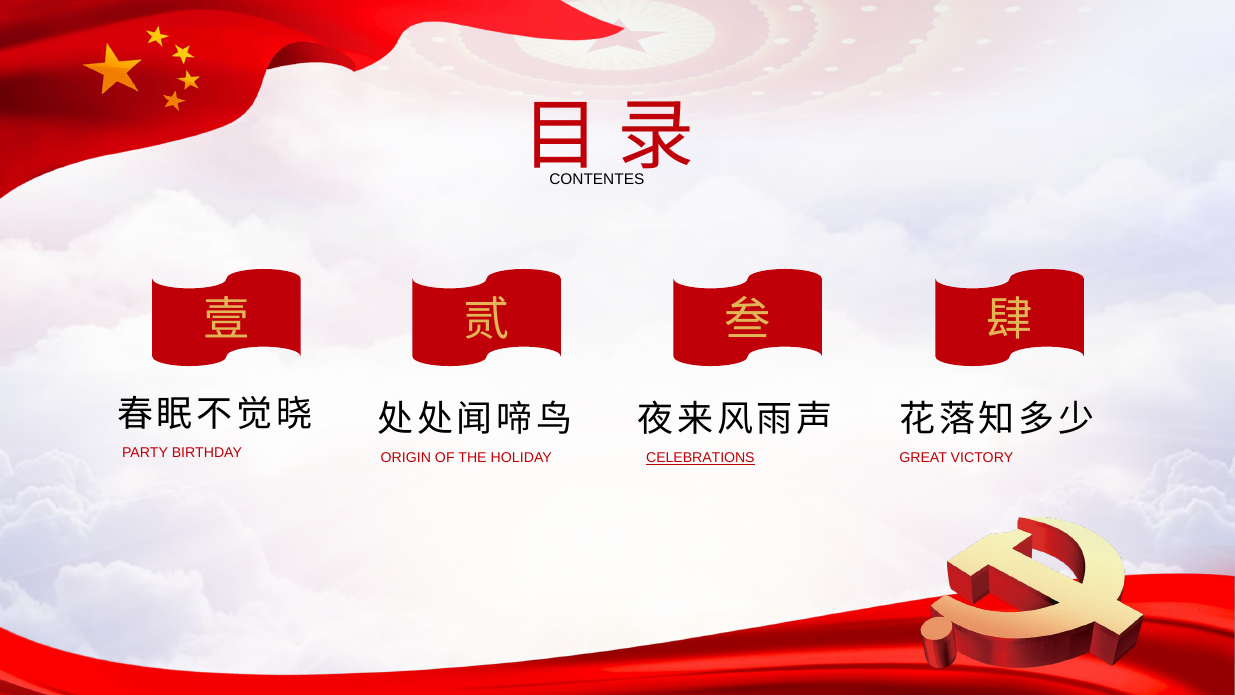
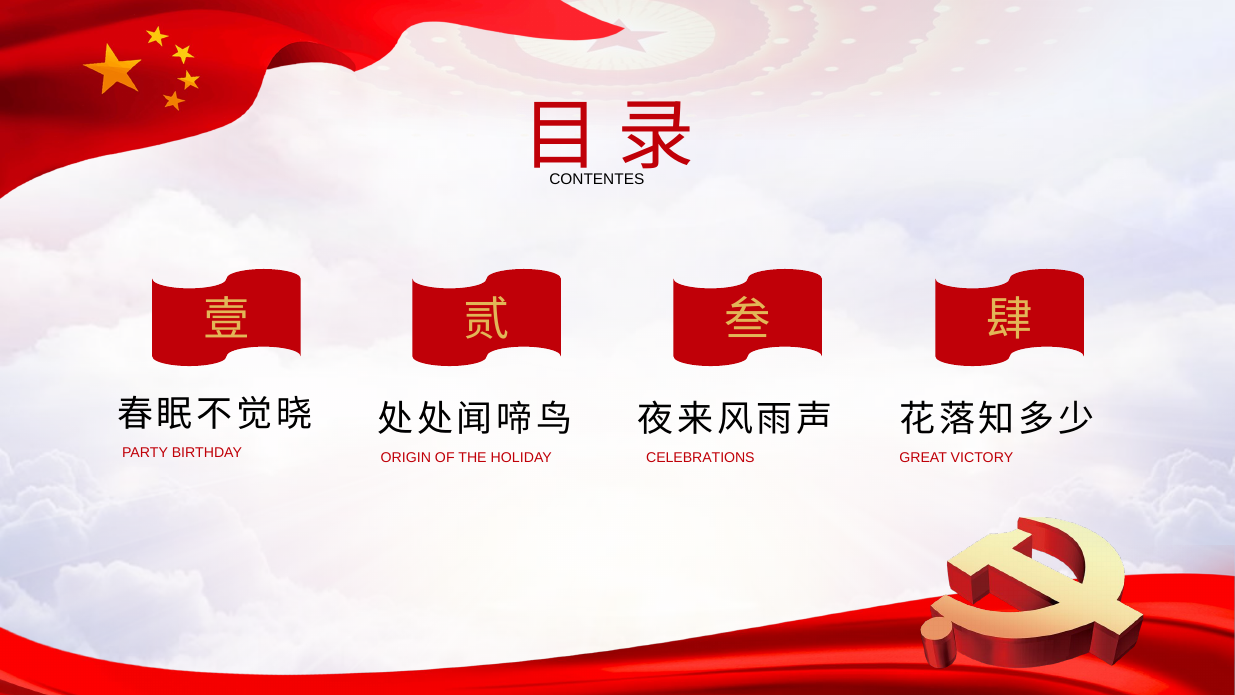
CELEBRATIONS underline: present -> none (700, 458)
